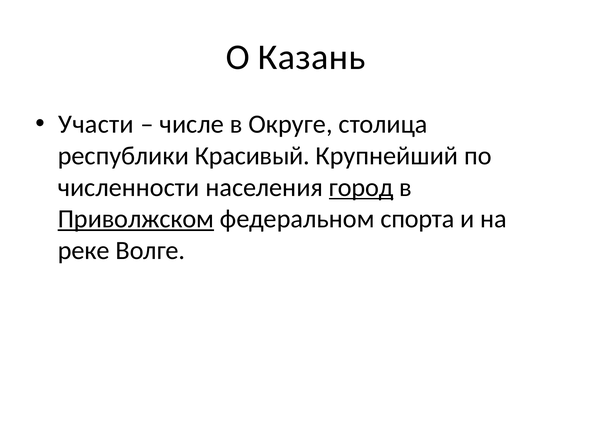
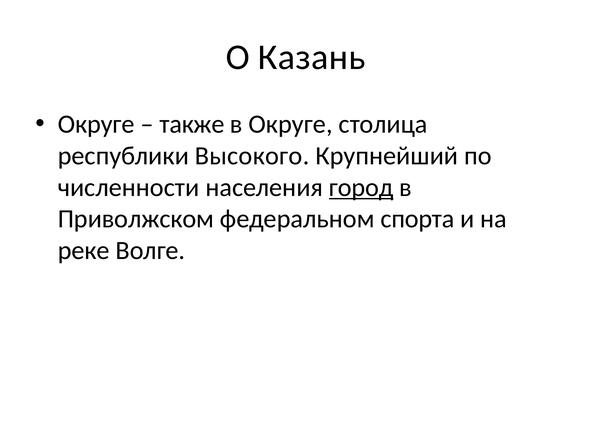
Участи: Участи -> Округе (96, 124)
числе: числе -> также (192, 124)
Красивый: Красивый -> Высокого (252, 156)
Приволжском underline: present -> none (136, 219)
